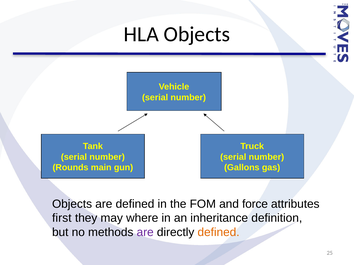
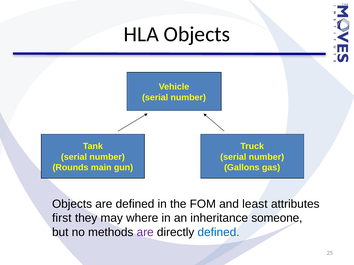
force: force -> least (255, 204)
definition: definition -> someone (277, 218)
defined colour: orange -> blue (219, 233)
